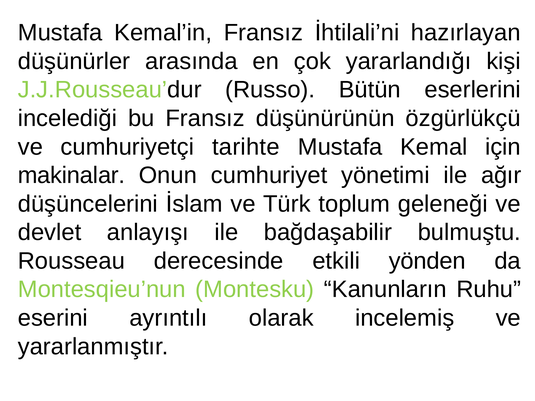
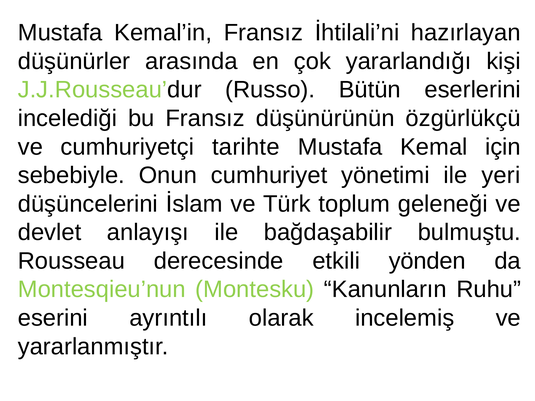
makinalar: makinalar -> sebebiyle (71, 175)
ağır: ağır -> yeri (501, 175)
